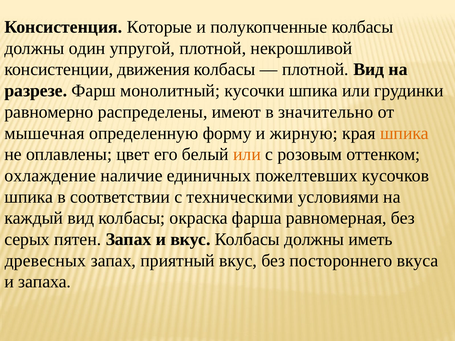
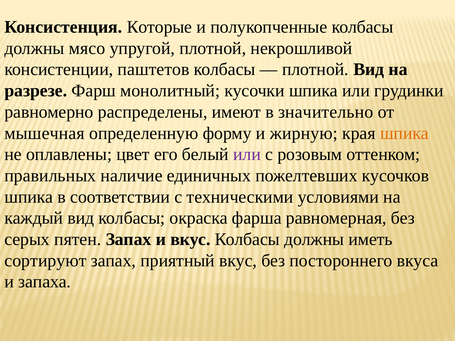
один: один -> мясо (87, 48)
движения: движения -> паштетов (154, 70)
или colour: orange -> purple (247, 155)
охлаждение: охлаждение -> правильных (50, 176)
древесных: древесных -> сортируют (45, 261)
